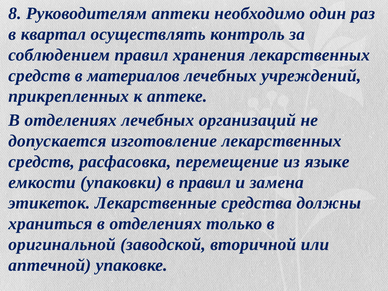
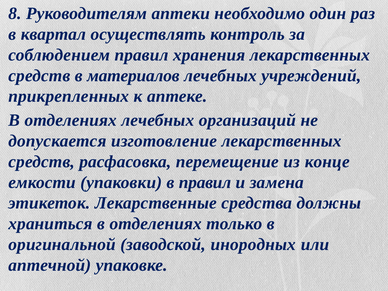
языке: языке -> конце (327, 162)
вторичной: вторичной -> инородных (253, 244)
